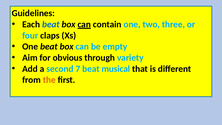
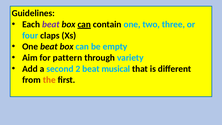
beat colour: blue -> purple (51, 24)
obvious: obvious -> pattern (67, 58)
7: 7 -> 2 (78, 69)
